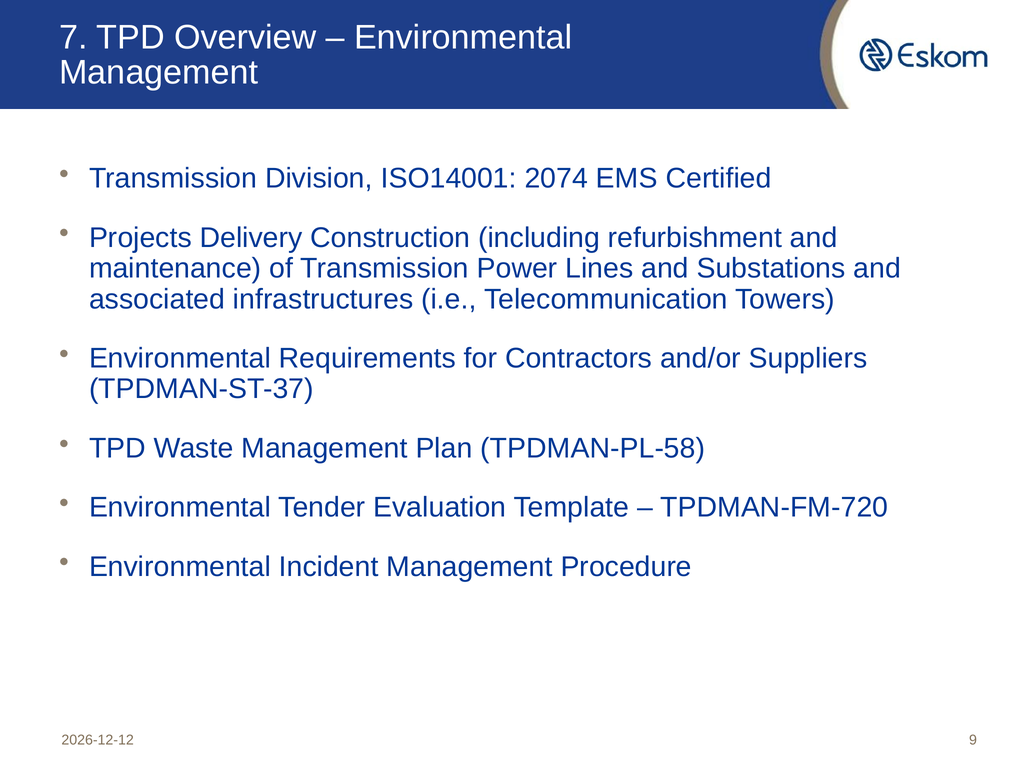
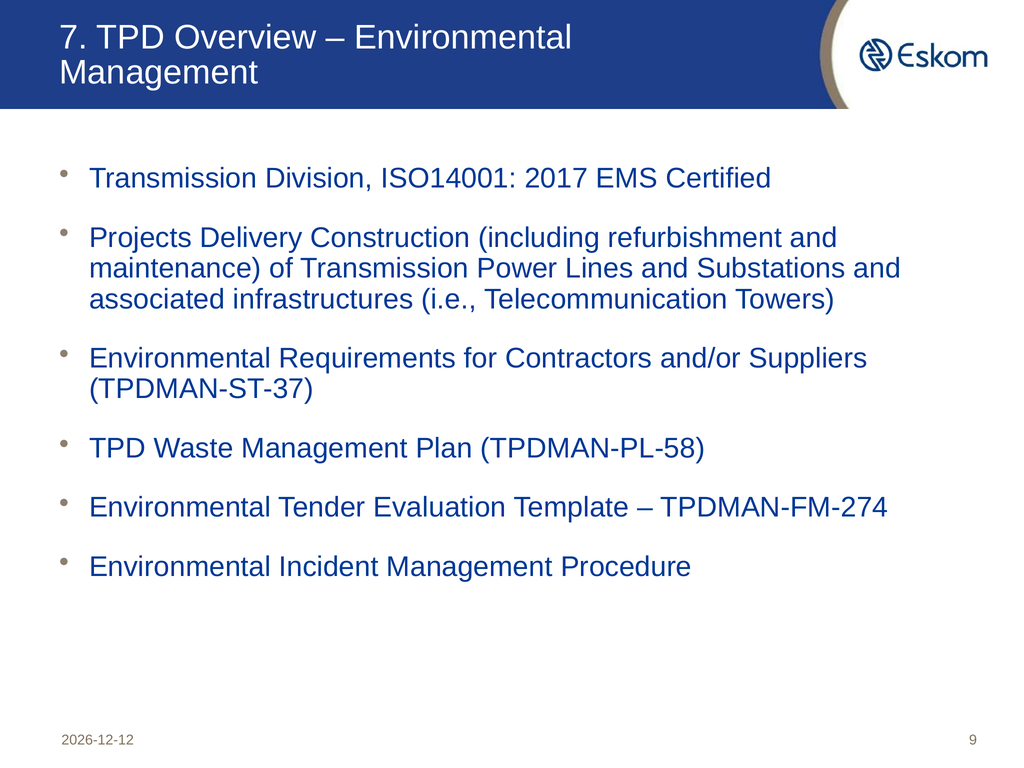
2074: 2074 -> 2017 (556, 179)
TPDMAN-FM-720: TPDMAN-FM-720 -> TPDMAN-FM-274 (774, 507)
